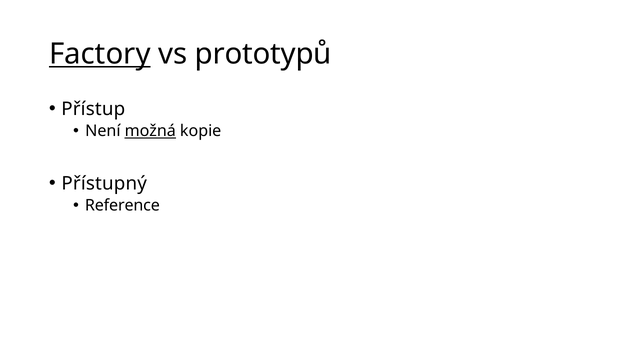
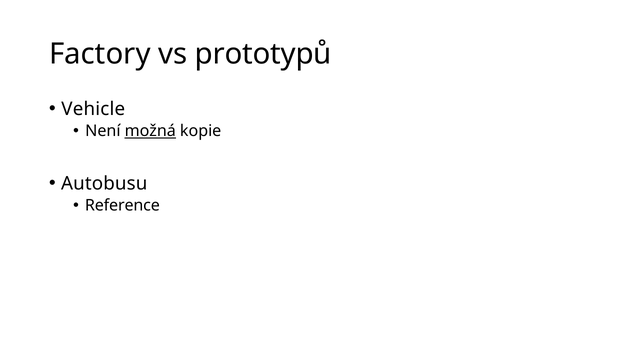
Factory underline: present -> none (100, 54)
Přístup: Přístup -> Vehicle (93, 109)
Přístupný: Přístupný -> Autobusu (104, 183)
